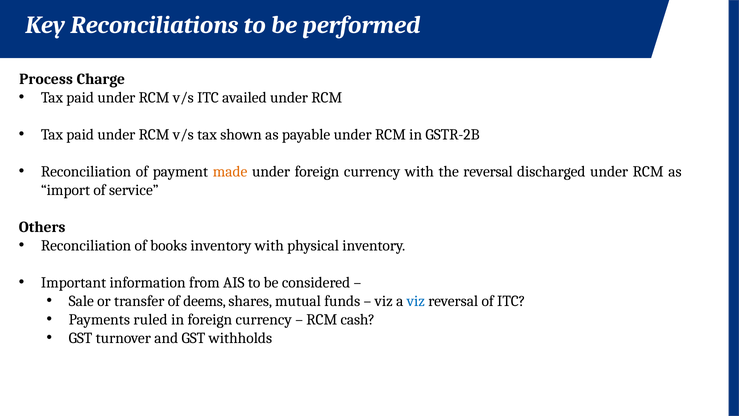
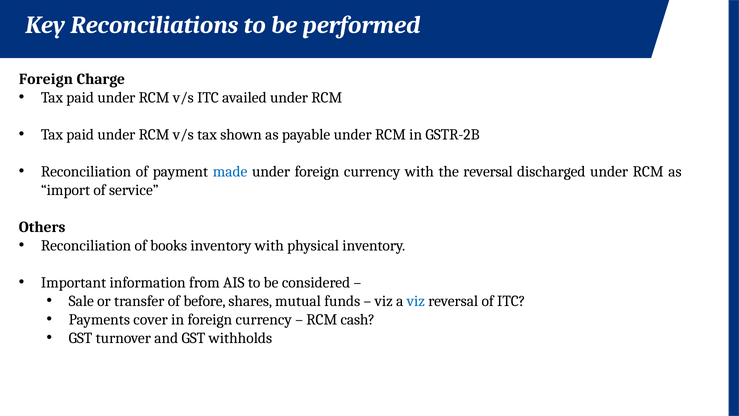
Process: Process -> Foreign (46, 79)
made colour: orange -> blue (230, 171)
deems: deems -> before (205, 301)
ruled: ruled -> cover (151, 319)
